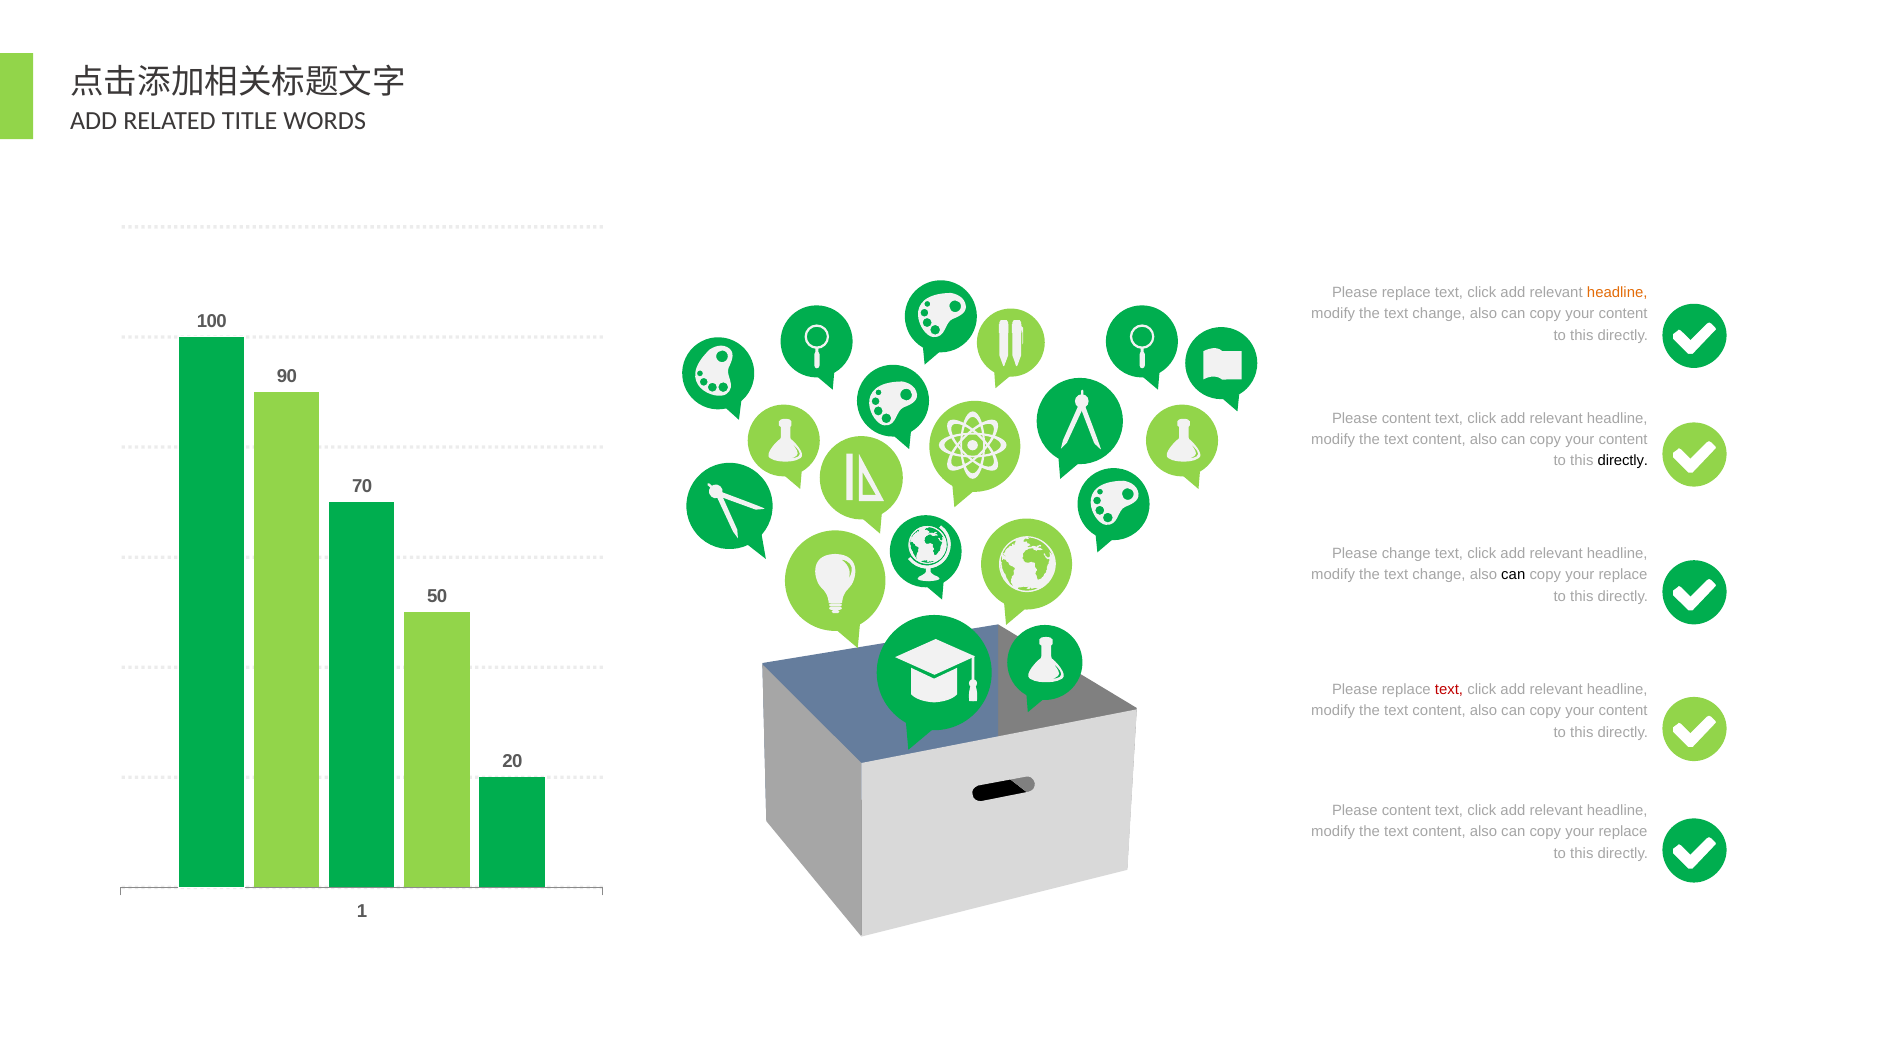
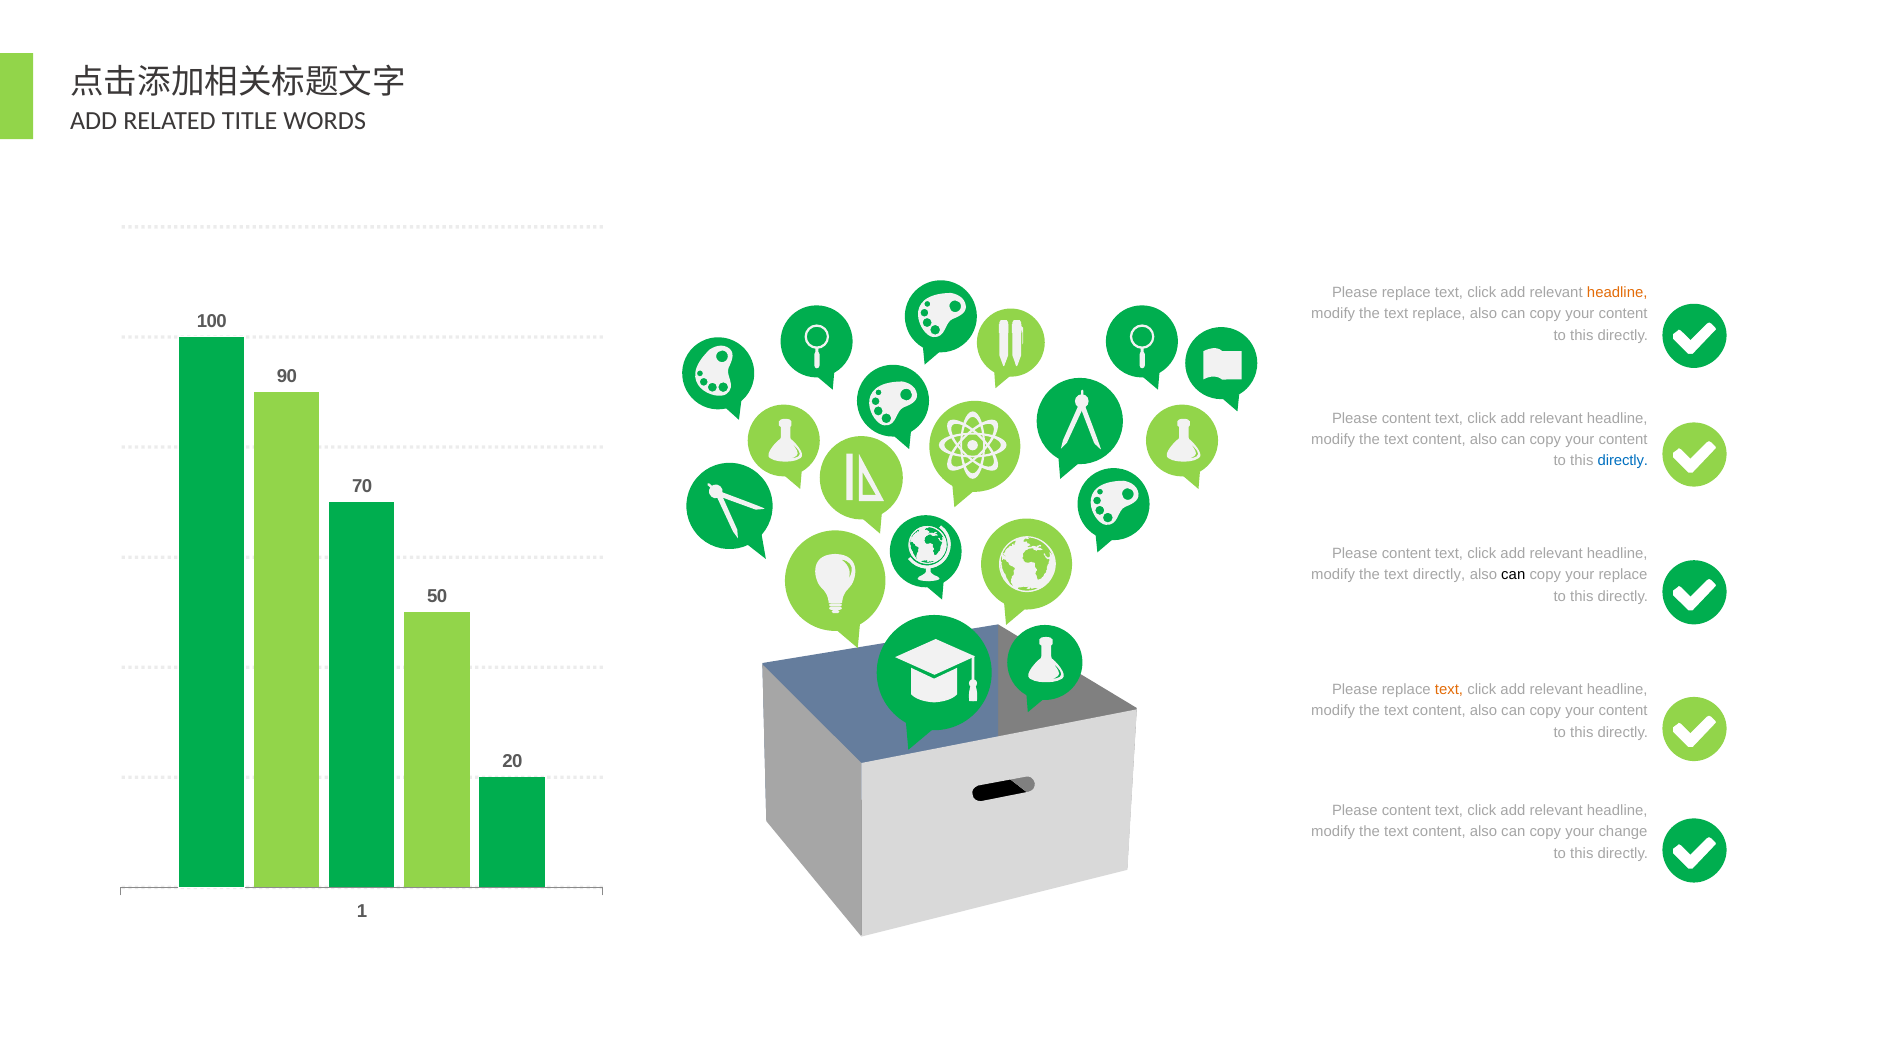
change: change -> replace (1439, 314)
directly colour: black -> blue (1623, 461)
change: change -> content (1406, 553)
change: change -> directly (1439, 575)
text colour: red -> orange (1449, 690)
replace: replace -> change (1623, 832)
